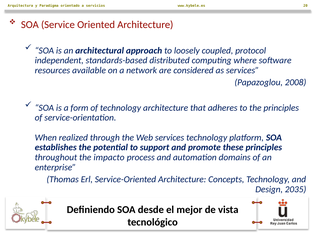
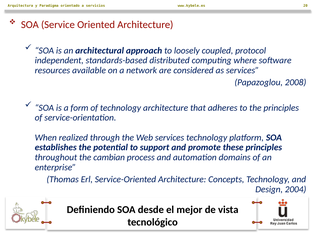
impacto: impacto -> cambian (109, 157)
2035: 2035 -> 2004 (296, 189)
